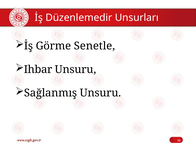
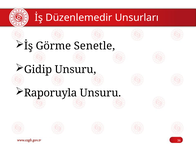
Ihbar: Ihbar -> Gidip (38, 69)
Sağlanmış: Sağlanmış -> Raporuyla (51, 93)
